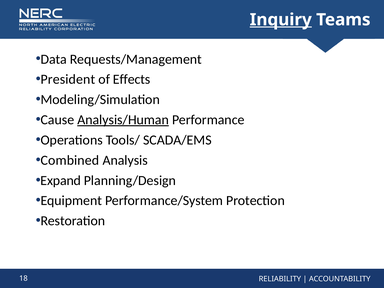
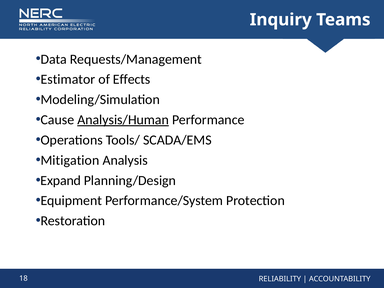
Inquiry underline: present -> none (281, 20)
President: President -> Estimator (68, 79)
Combined: Combined -> Mitigation (70, 160)
